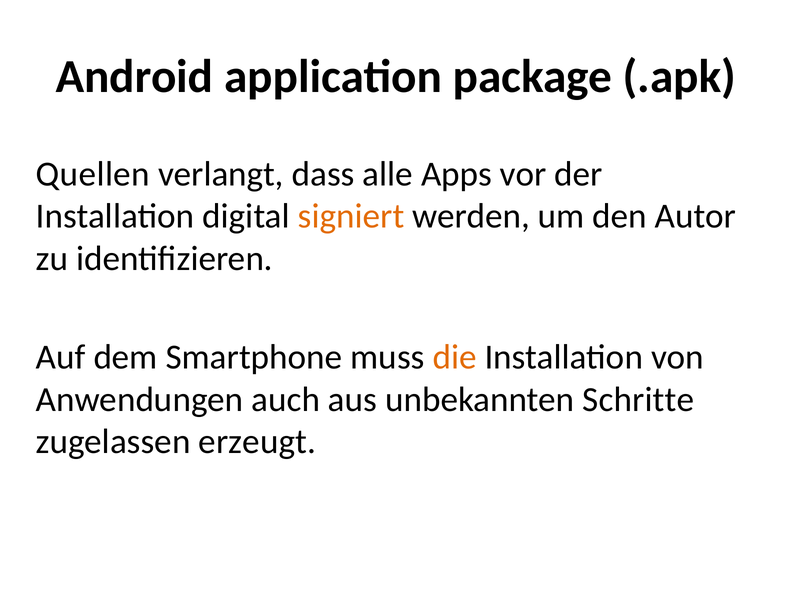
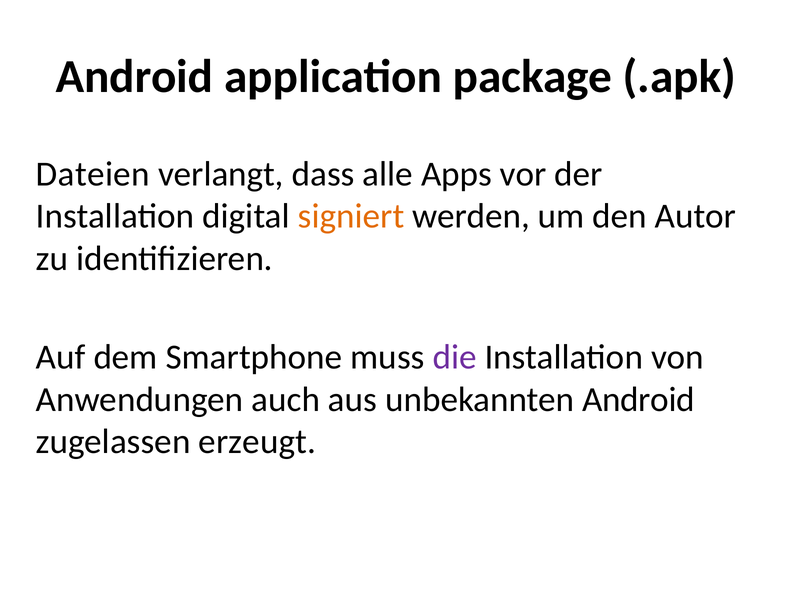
Quellen: Quellen -> Dateien (93, 174)
die colour: orange -> purple (455, 357)
unbekannten Schritte: Schritte -> Android (639, 400)
